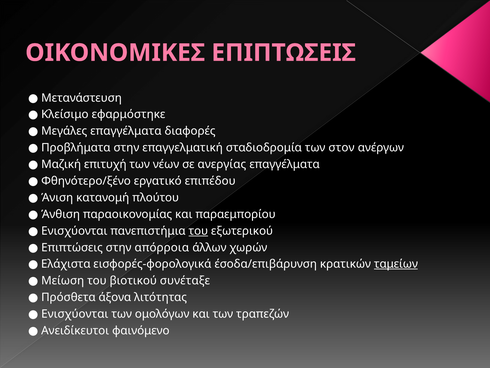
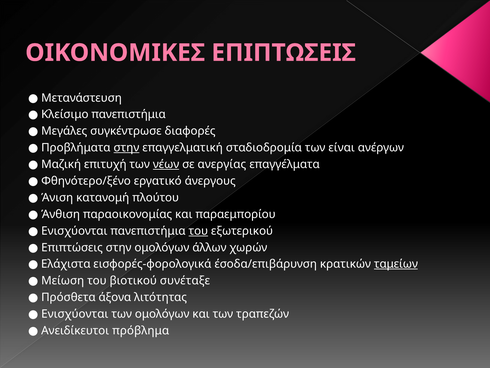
Κλείσιμο εφαρμόστηκε: εφαρμόστηκε -> πανεπιστήμια (129, 114)
Μεγάλες επαγγέλματα: επαγγέλματα -> συγκέντρωσε (126, 131)
στην underline: none -> present (126, 148)
στον: στον -> είναι (342, 148)
νέων underline: none -> present (166, 164)
επιπέδου: επιπέδου -> άνεργους (210, 181)
στην απόρροια: απόρροια -> ομολόγων (162, 247)
φαινόμενο: φαινόμενο -> πρόβλημα (141, 330)
